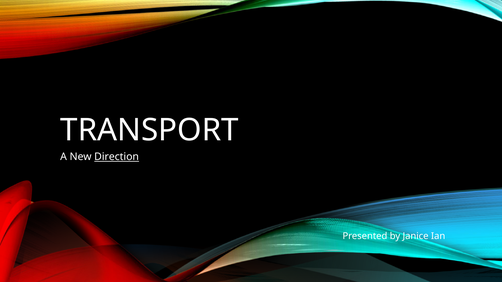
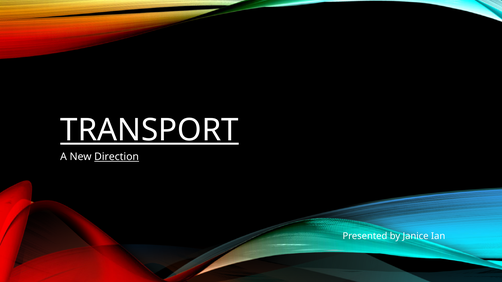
TRANSPORT underline: none -> present (149, 130)
